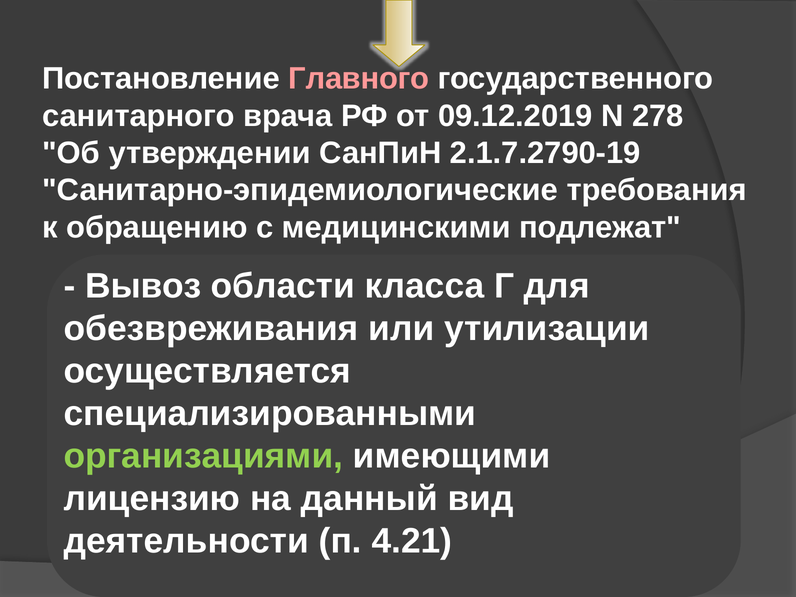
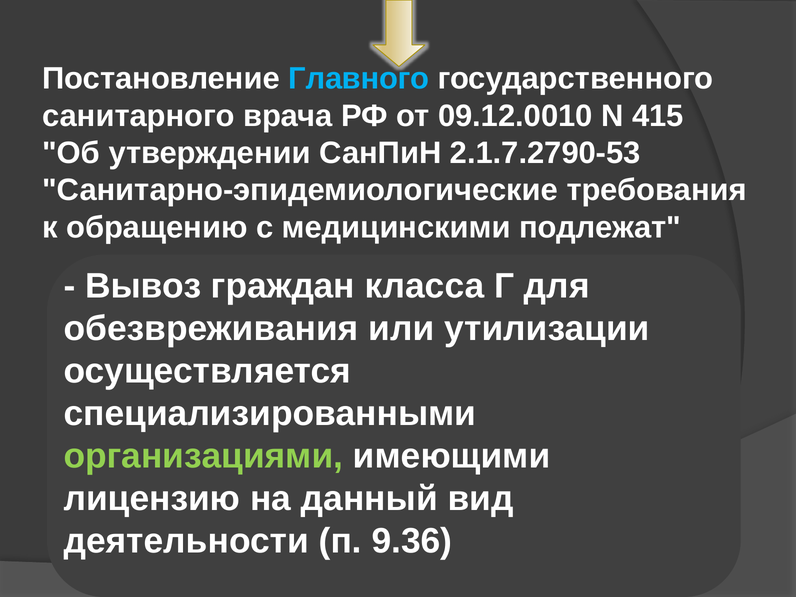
Главного colour: pink -> light blue (359, 79)
09.12.2019: 09.12.2019 -> 09.12.0010 (515, 116)
278: 278 -> 415 (658, 116)
2.1.7.2790-19: 2.1.7.2790-19 -> 2.1.7.2790-53 (545, 153)
области: области -> граждан (283, 286)
4.21: 4.21 -> 9.36 (412, 541)
